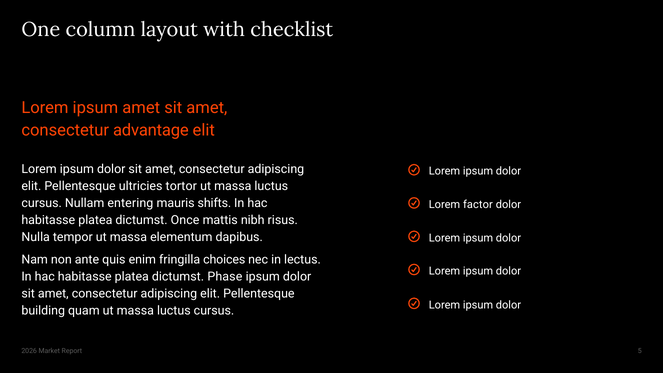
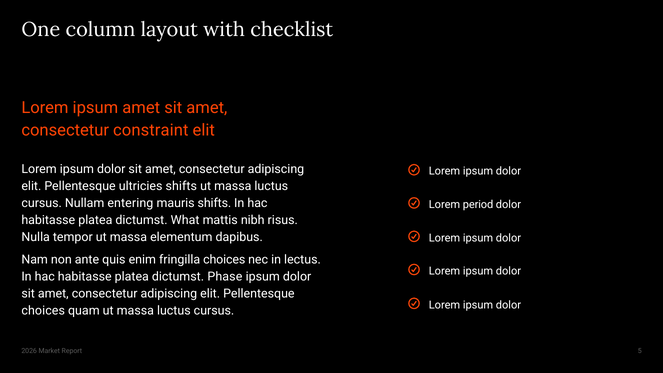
advantage: advantage -> constraint (151, 130)
ultricies tortor: tortor -> shifts (181, 186)
factor: factor -> period (478, 204)
Once: Once -> What (185, 220)
building: building -> choices (43, 311)
